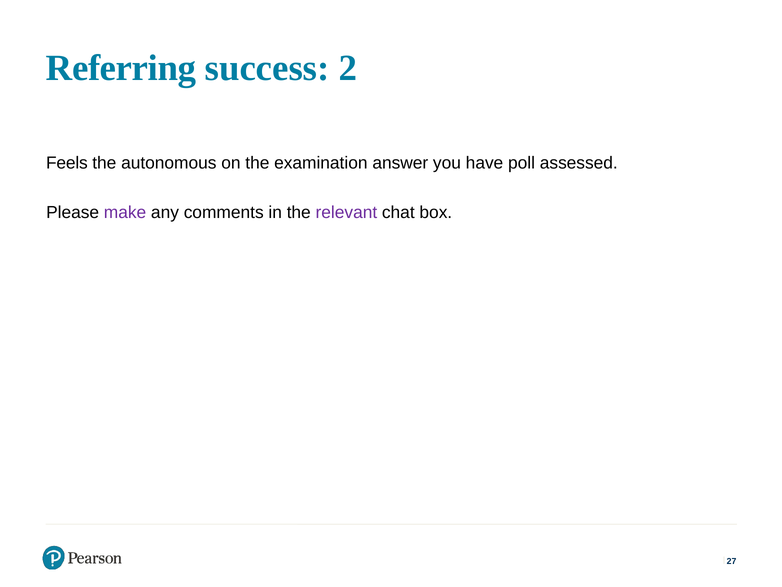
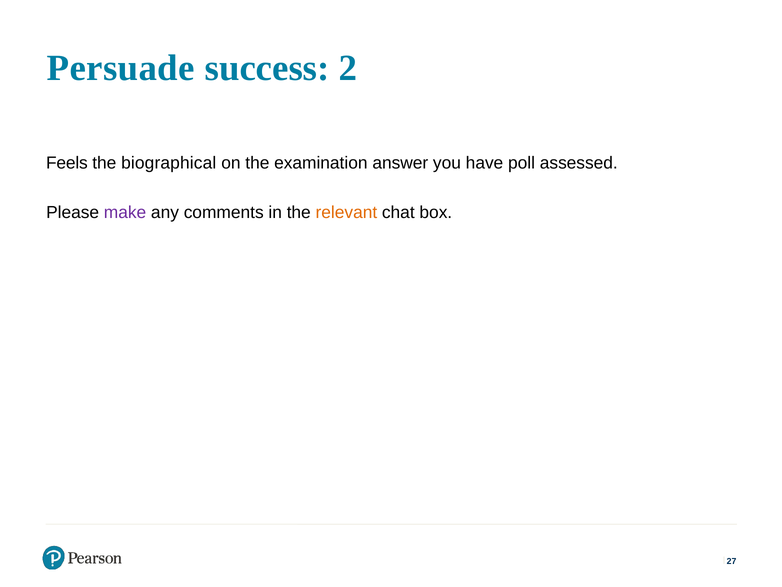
Referring: Referring -> Persuade (121, 68)
autonomous: autonomous -> biographical (169, 163)
relevant colour: purple -> orange (346, 212)
